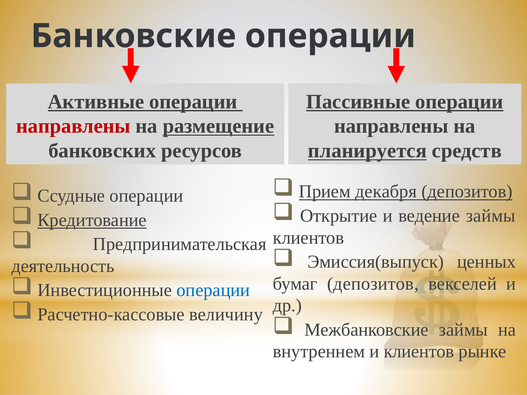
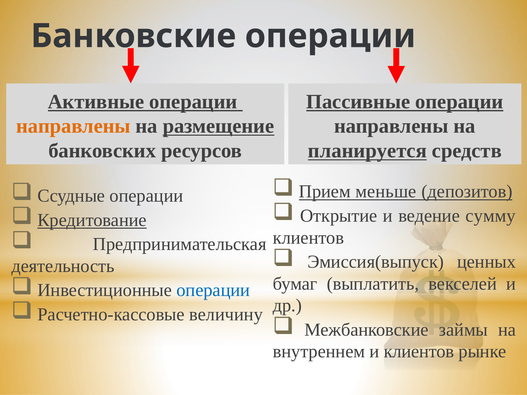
направлены colour: red -> orange (73, 126)
декабря: декабря -> меньше (386, 192)
ведение займы: займы -> сумму (491, 216)
бумаг депозитов: депозитов -> выплатить (373, 284)
